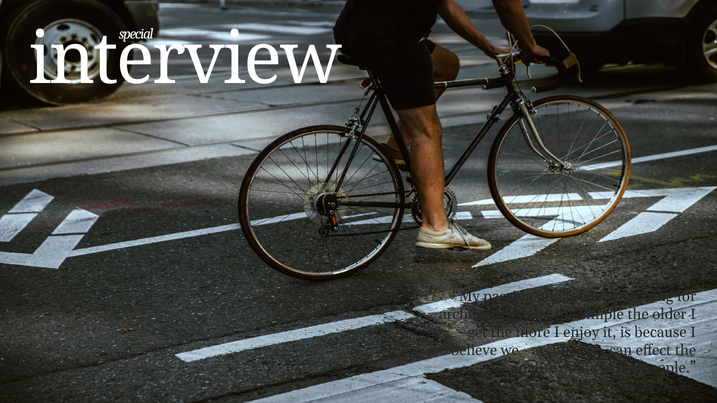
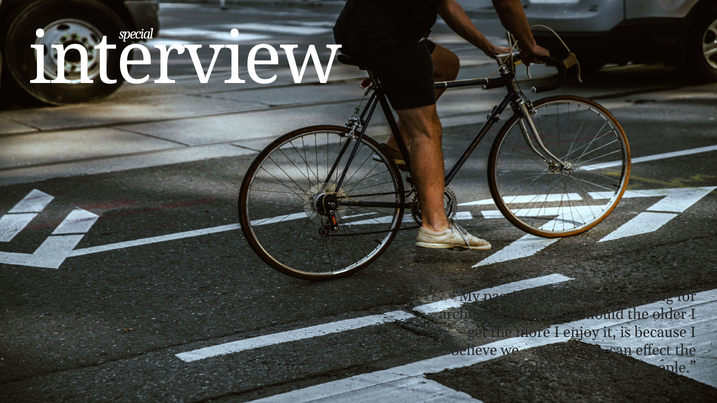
simple: simple -> should (602, 315)
